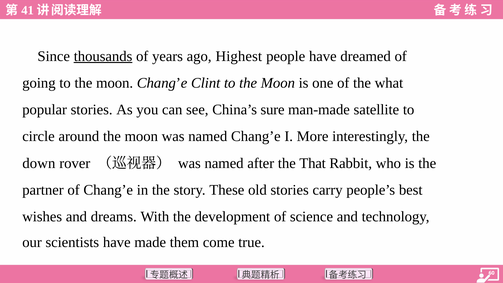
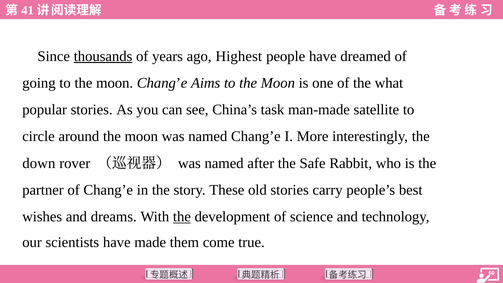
Clint: Clint -> Aims (206, 83)
sure: sure -> task (273, 110)
That: That -> Safe (313, 163)
the underline: none -> present (182, 217)
